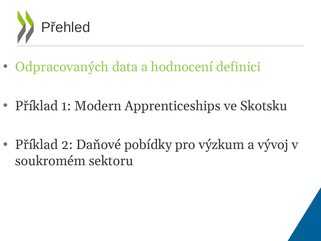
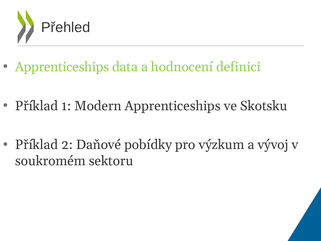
Odpracovaných: Odpracovaných -> Apprenticeships (62, 67)
